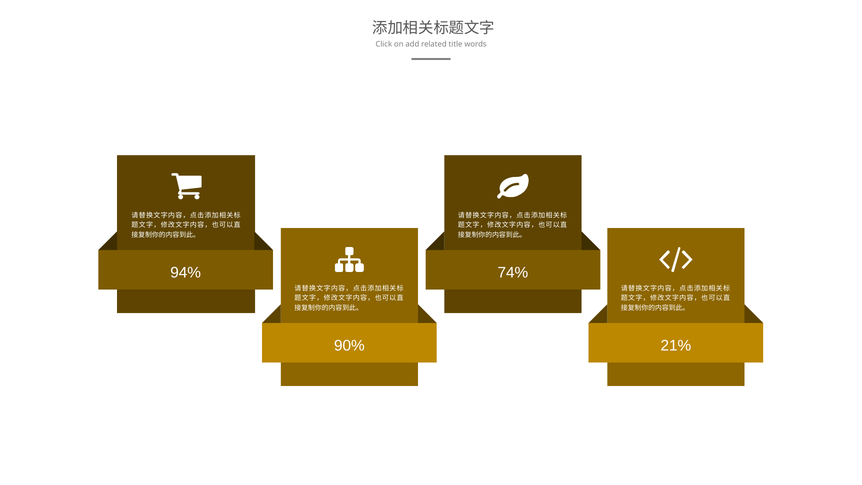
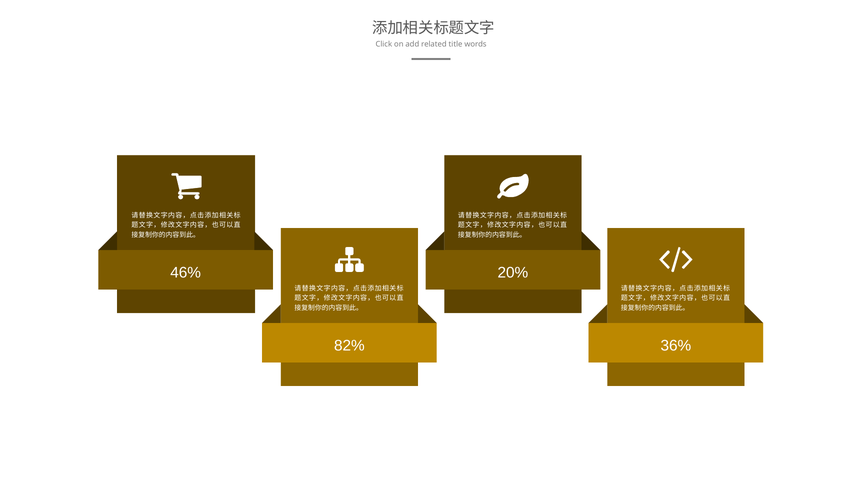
94%: 94% -> 46% (186, 273)
74%: 74% -> 20% (513, 273)
90%: 90% -> 82% (349, 346)
21%: 21% -> 36% (676, 346)
